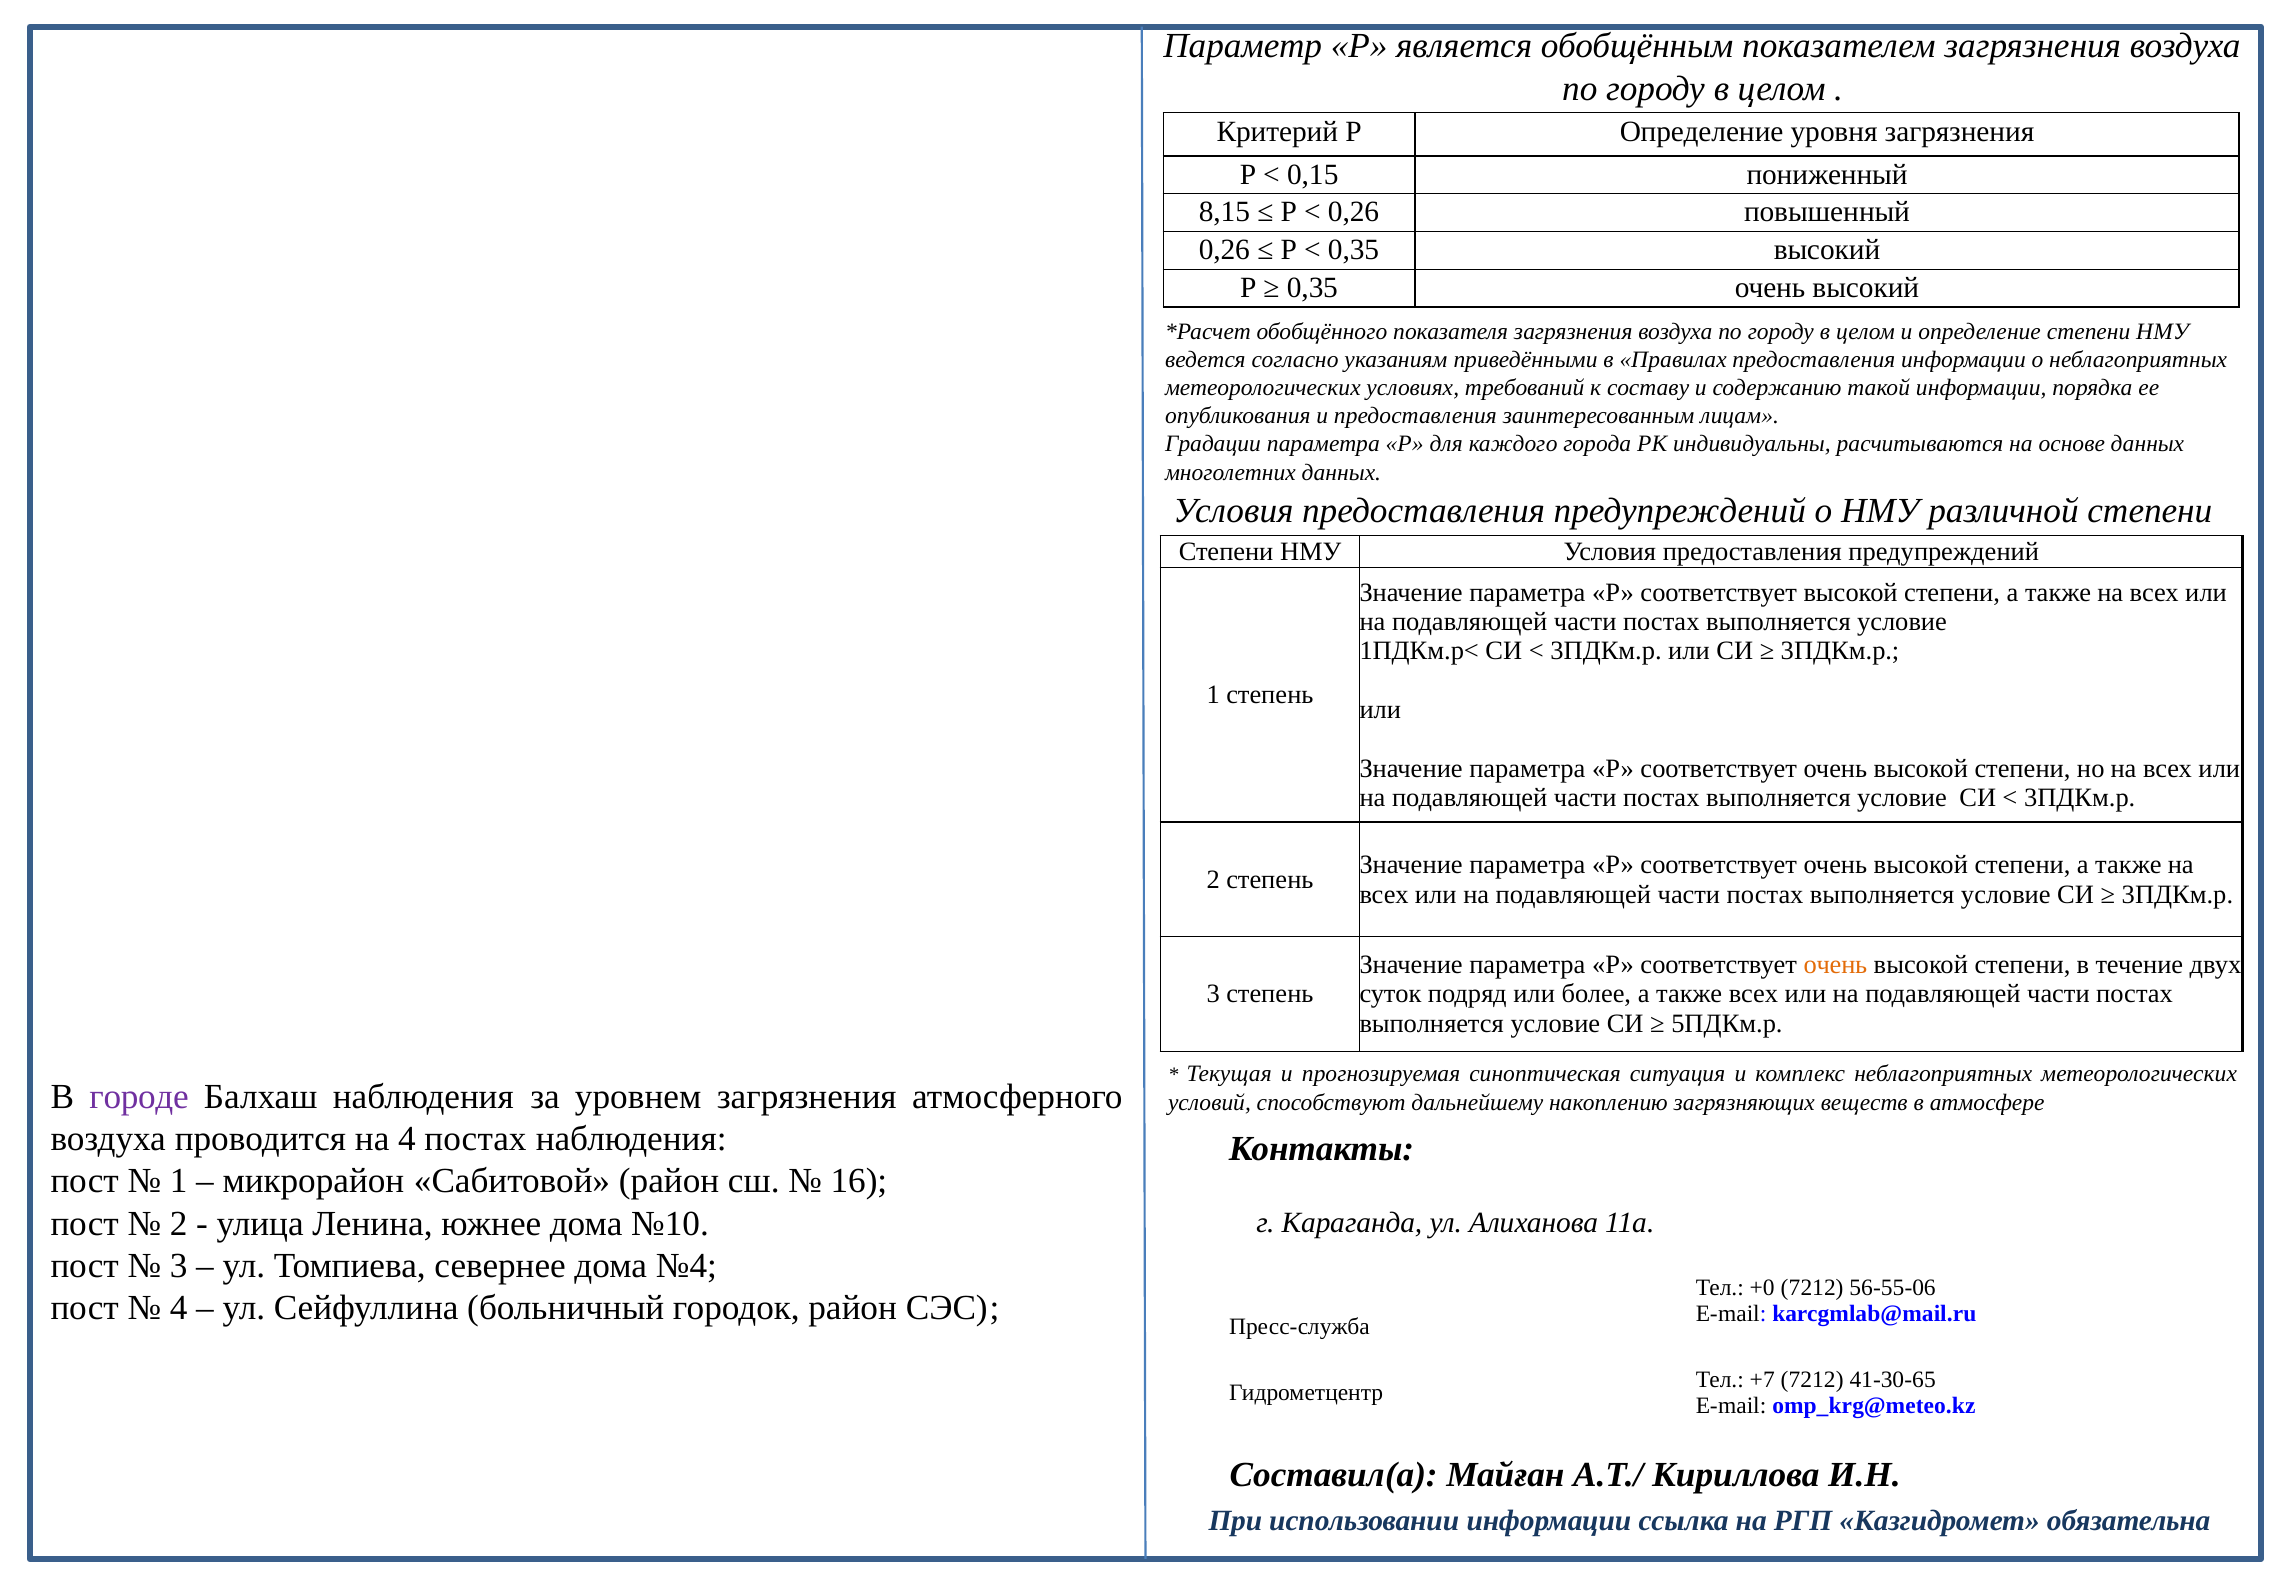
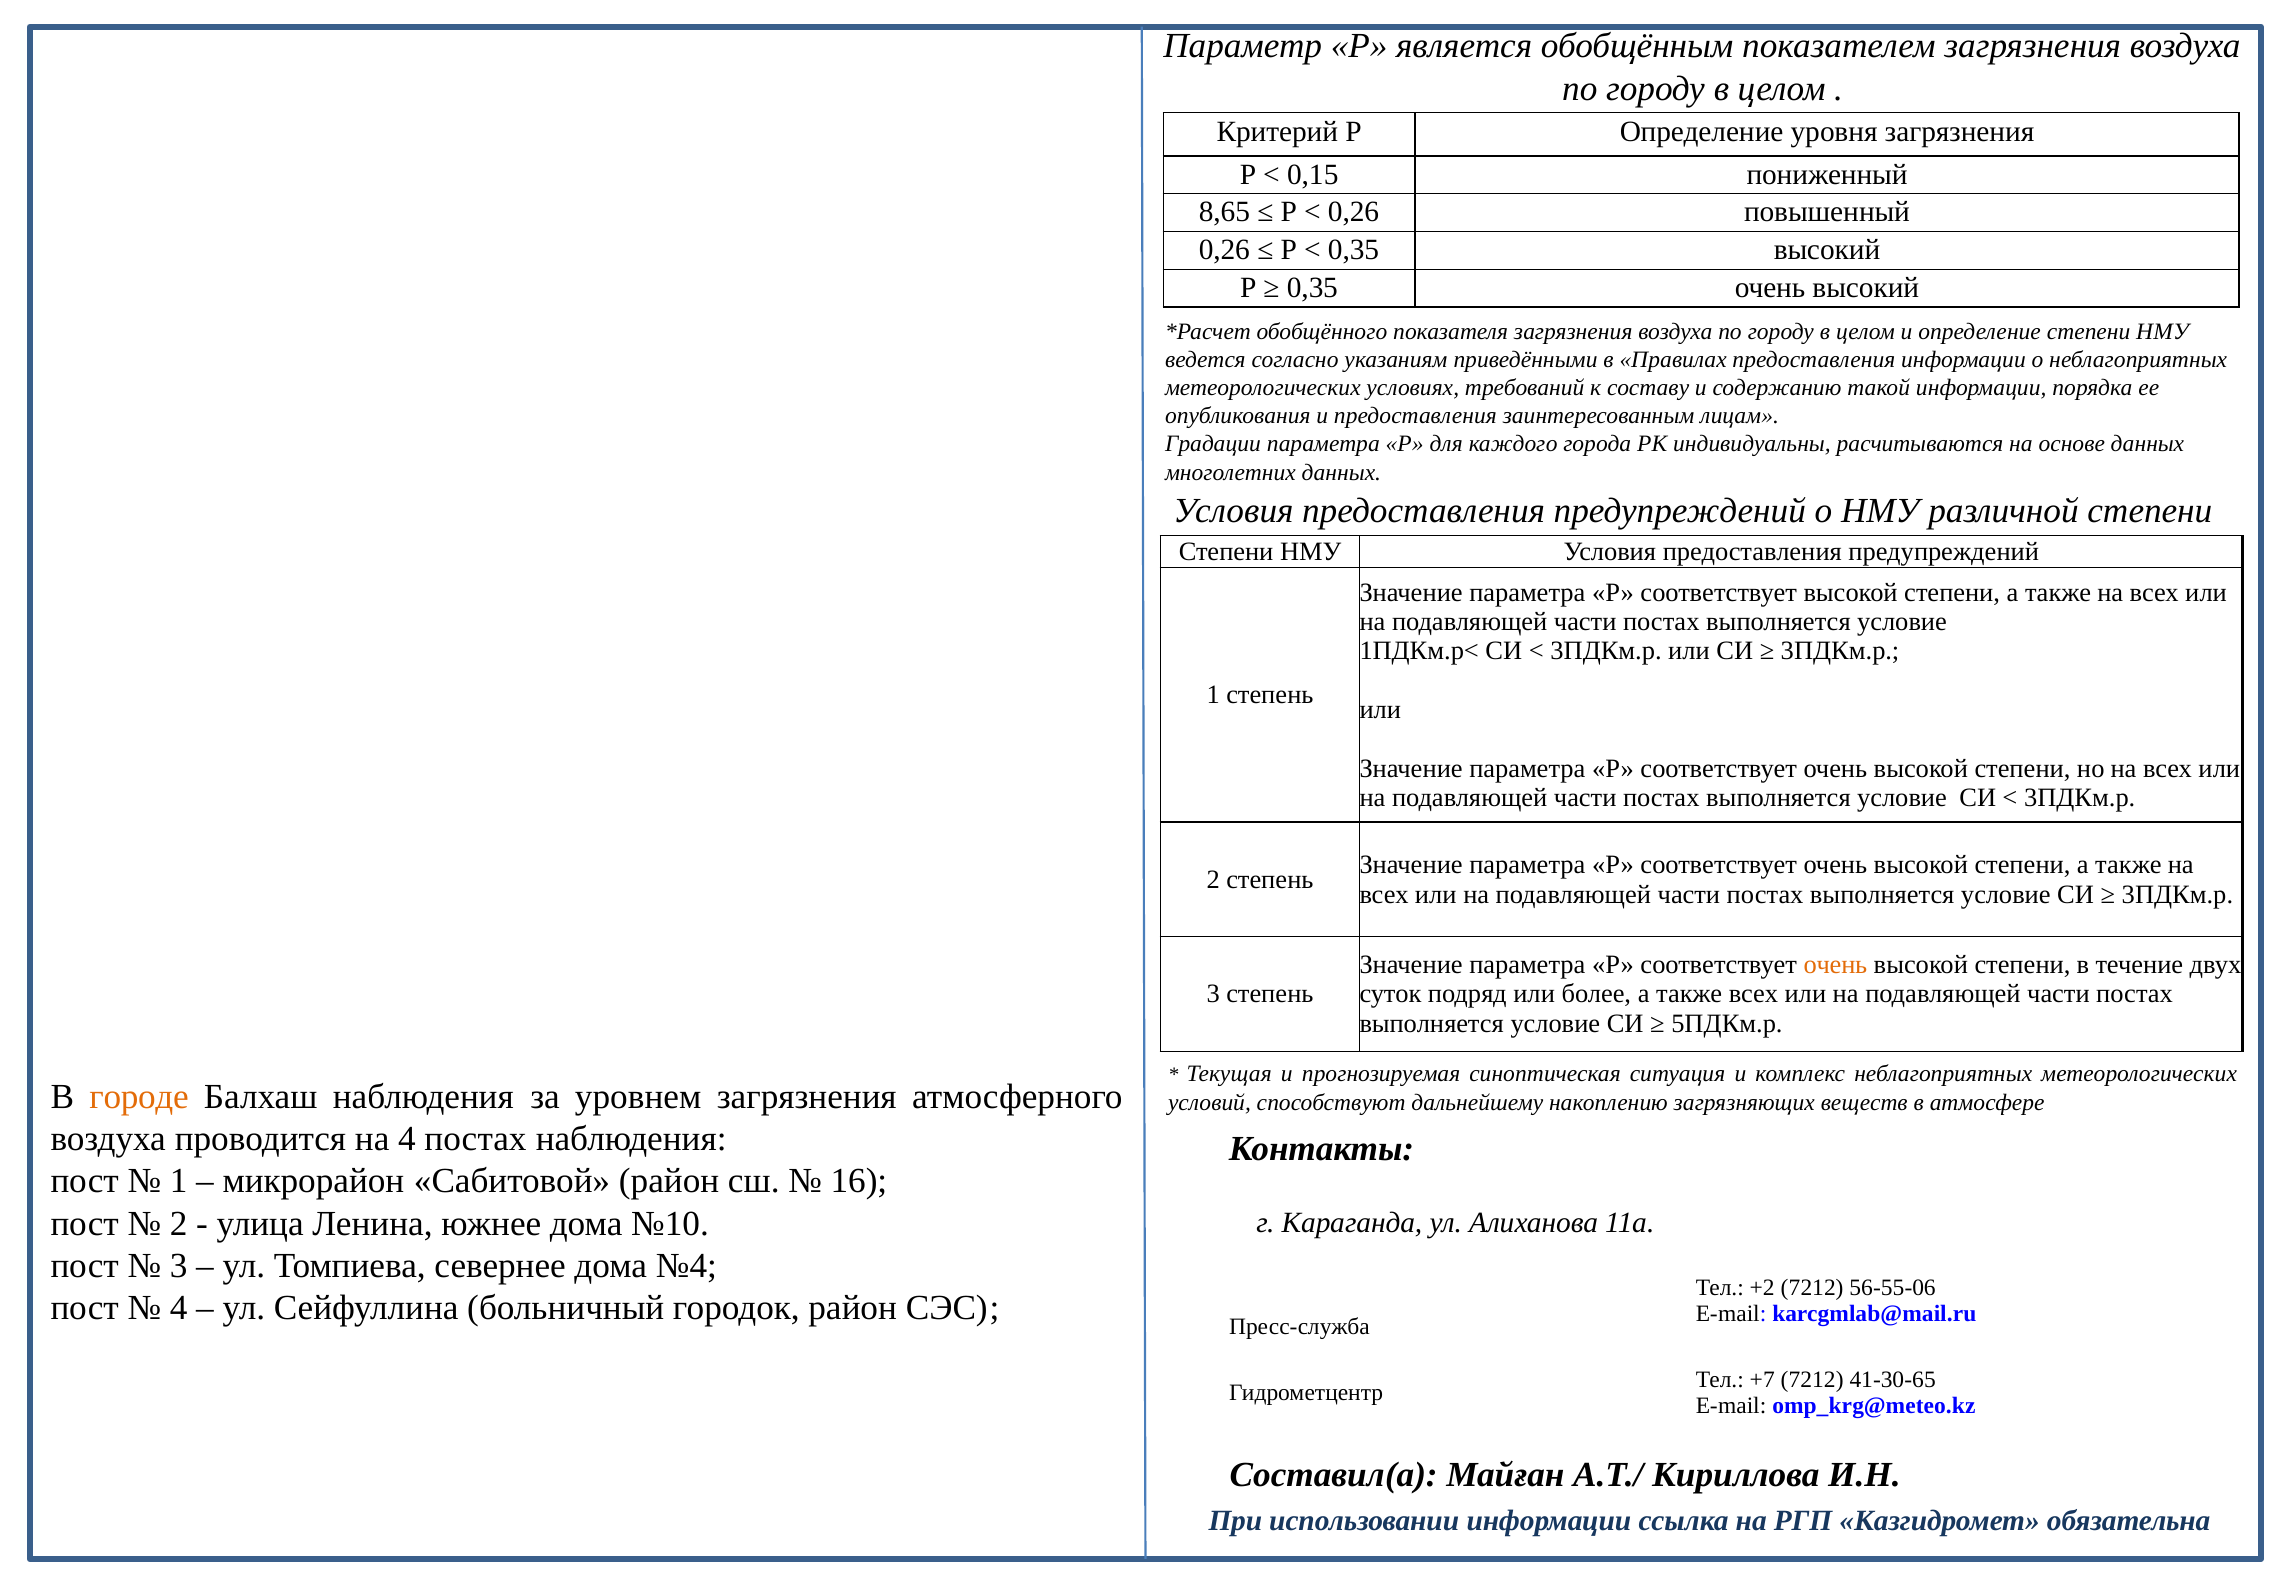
8,15: 8,15 -> 8,65 (1224, 212)
городе colour: purple -> orange (139, 1097)
+0: +0 -> +2 (1762, 1288)
